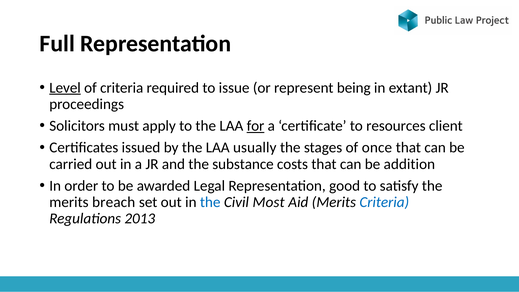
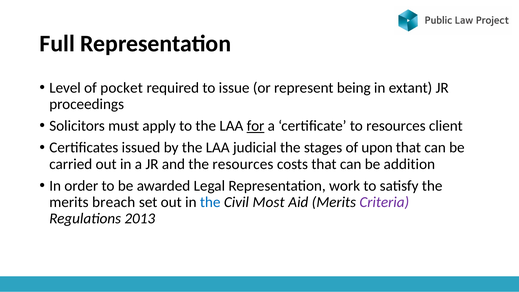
Level underline: present -> none (65, 88)
of criteria: criteria -> pocket (122, 88)
usually: usually -> judicial (255, 148)
once: once -> upon (377, 148)
the substance: substance -> resources (243, 164)
good: good -> work (345, 186)
Criteria colour: blue -> purple (384, 202)
